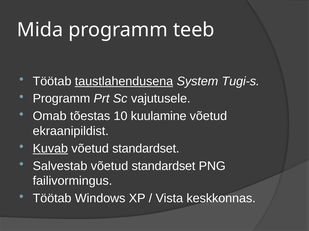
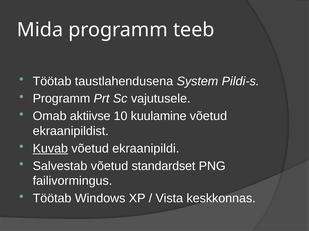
taustlahendusena underline: present -> none (124, 81)
Tugi-s: Tugi-s -> Pildi-s (241, 81)
tõestas: tõestas -> aktiivse (90, 116)
standardset: standardset -> ekraanipildi (146, 149)
